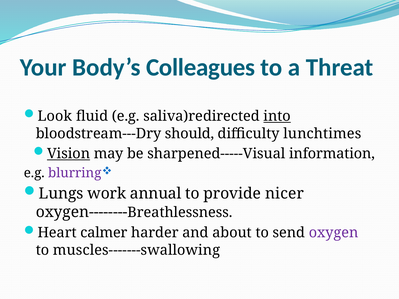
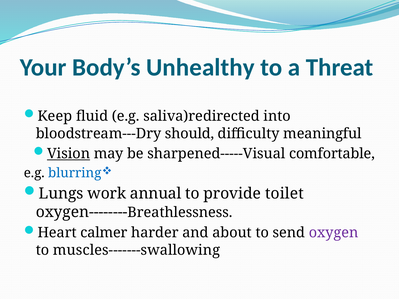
Colleagues: Colleagues -> Unhealthy (200, 67)
Look: Look -> Keep (55, 116)
into underline: present -> none (277, 116)
lunchtimes: lunchtimes -> meaningful (322, 134)
information: information -> comfortable (332, 154)
blurring colour: purple -> blue (75, 173)
nicer: nicer -> toilet (284, 194)
